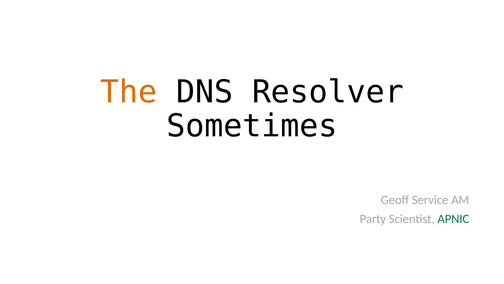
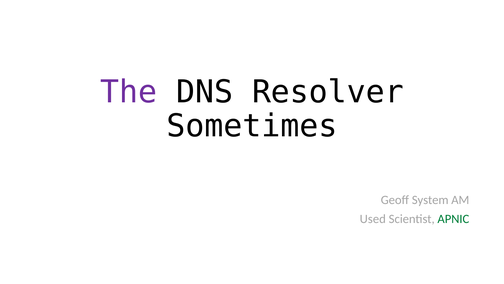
The colour: orange -> purple (129, 92)
Service: Service -> System (430, 200)
Party: Party -> Used (373, 219)
